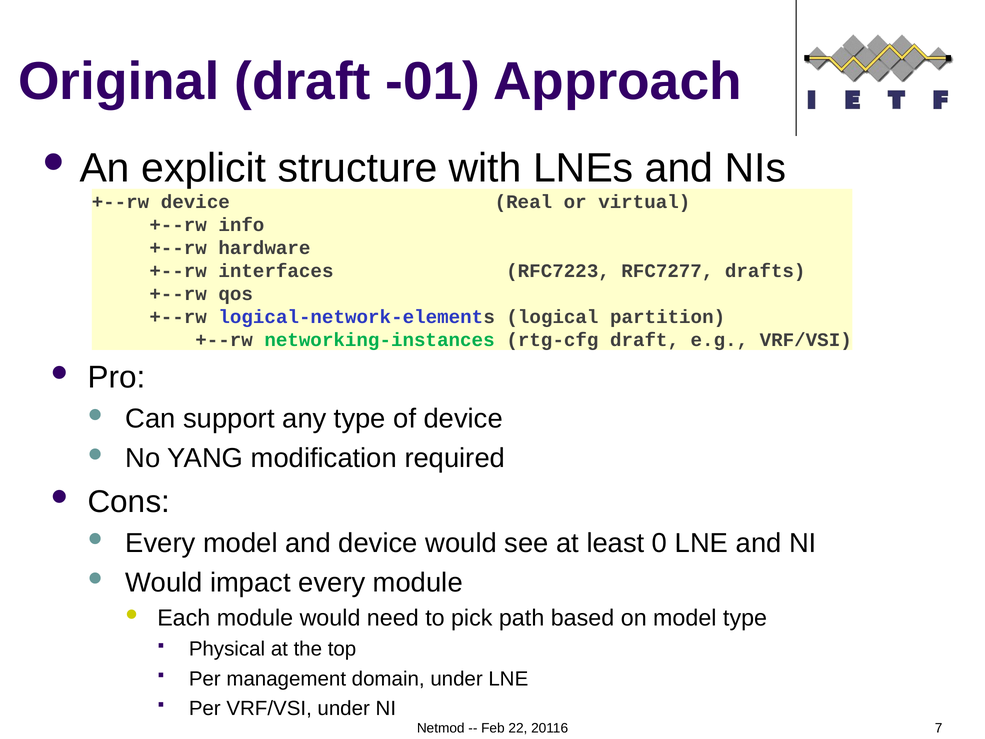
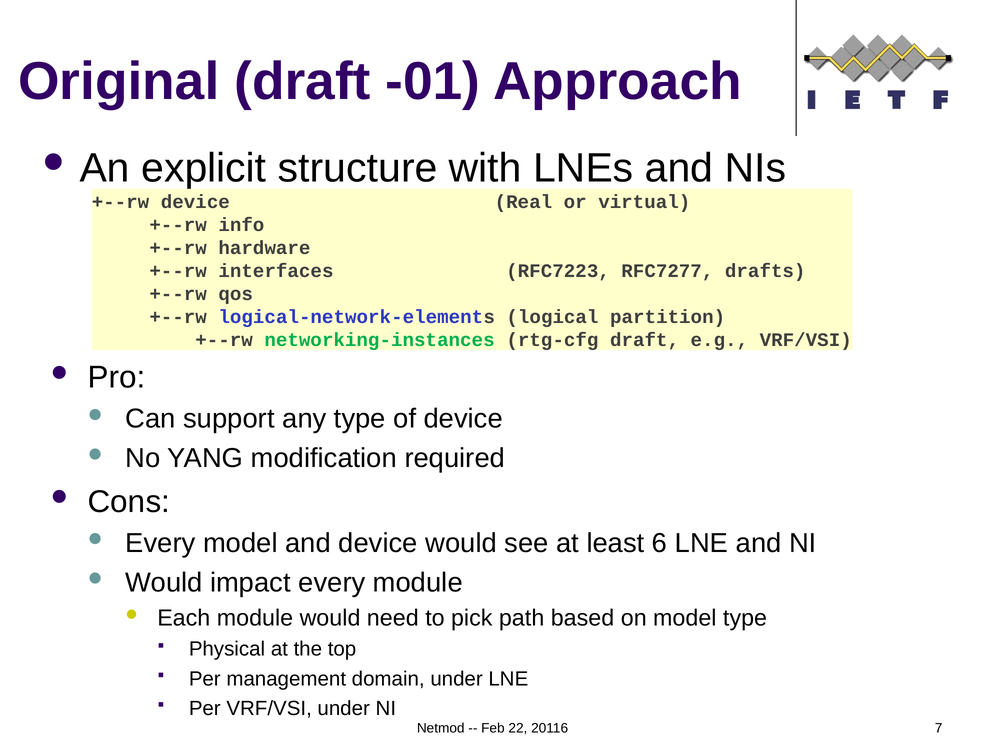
0: 0 -> 6 (660, 543)
